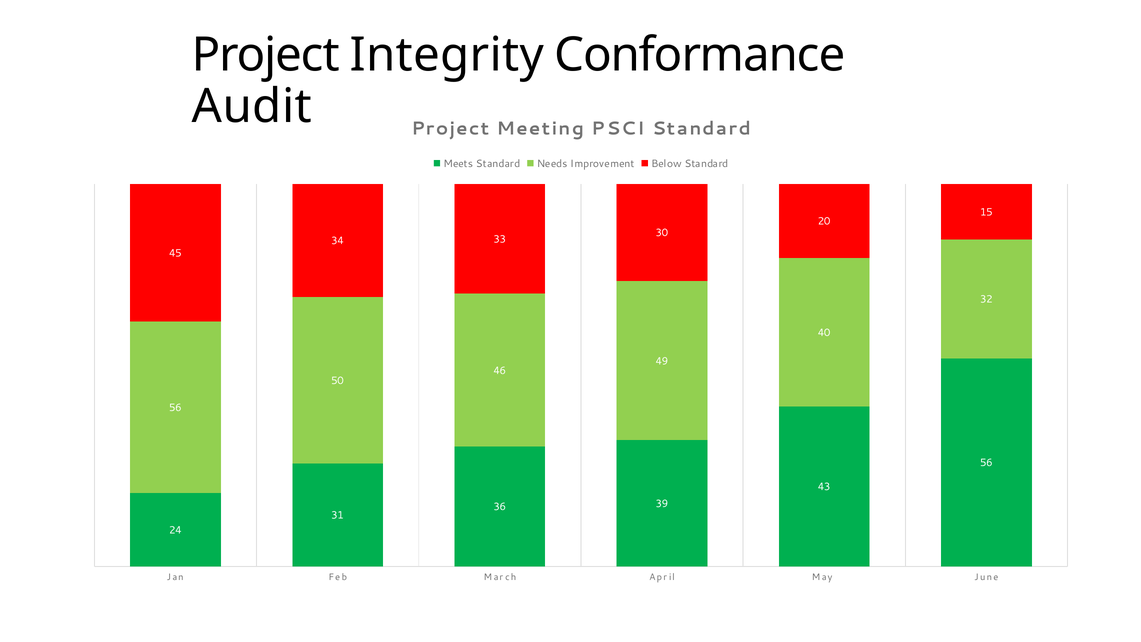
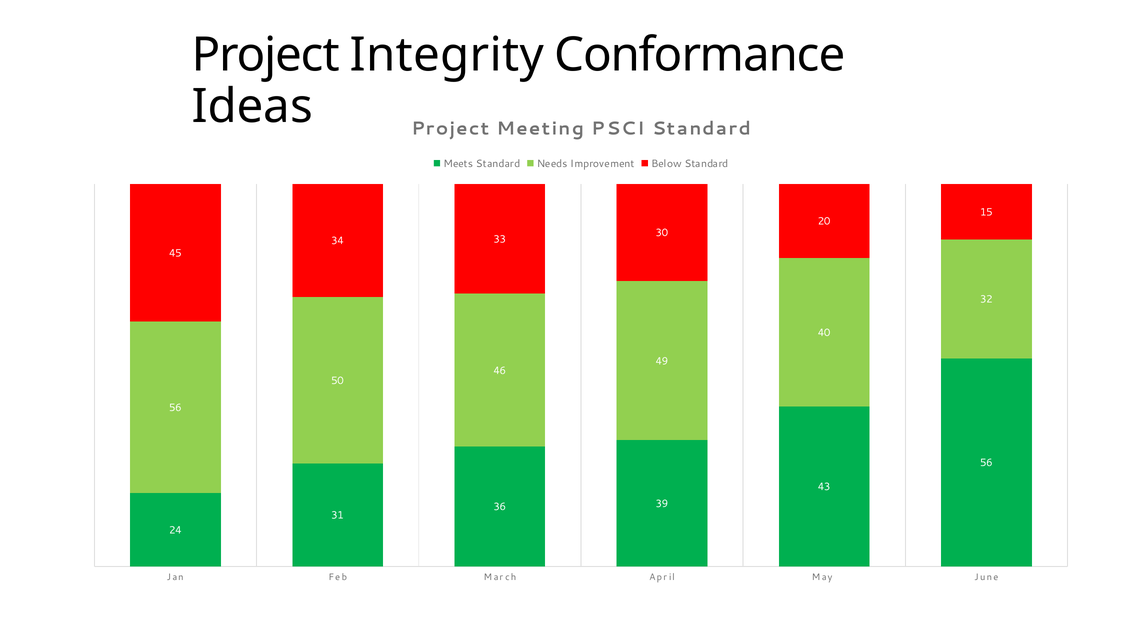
Audit: Audit -> Ideas (252, 106)
